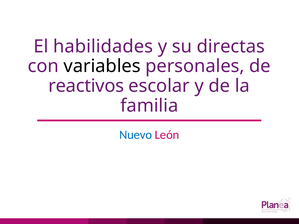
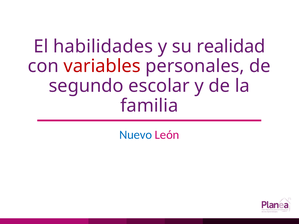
directas: directas -> realidad (231, 47)
variables colour: black -> red (102, 66)
reactivos: reactivos -> segundo (86, 86)
